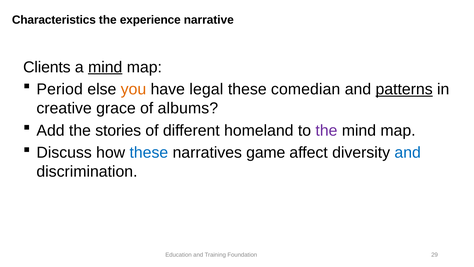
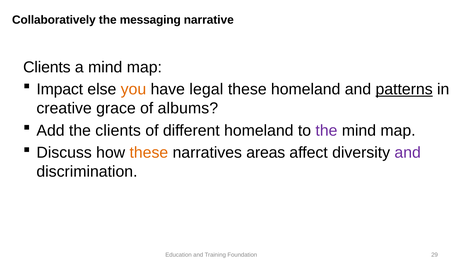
Characteristics: Characteristics -> Collaboratively (54, 20)
experience: experience -> messaging (150, 20)
mind underline: present -> none (105, 67)
Period: Period -> Impact (60, 89)
these comedian: comedian -> homeland (306, 89)
the stories: stories -> clients (118, 130)
these colour: blue -> orange (149, 152)
game: game -> areas (266, 152)
and colour: blue -> purple (408, 152)
